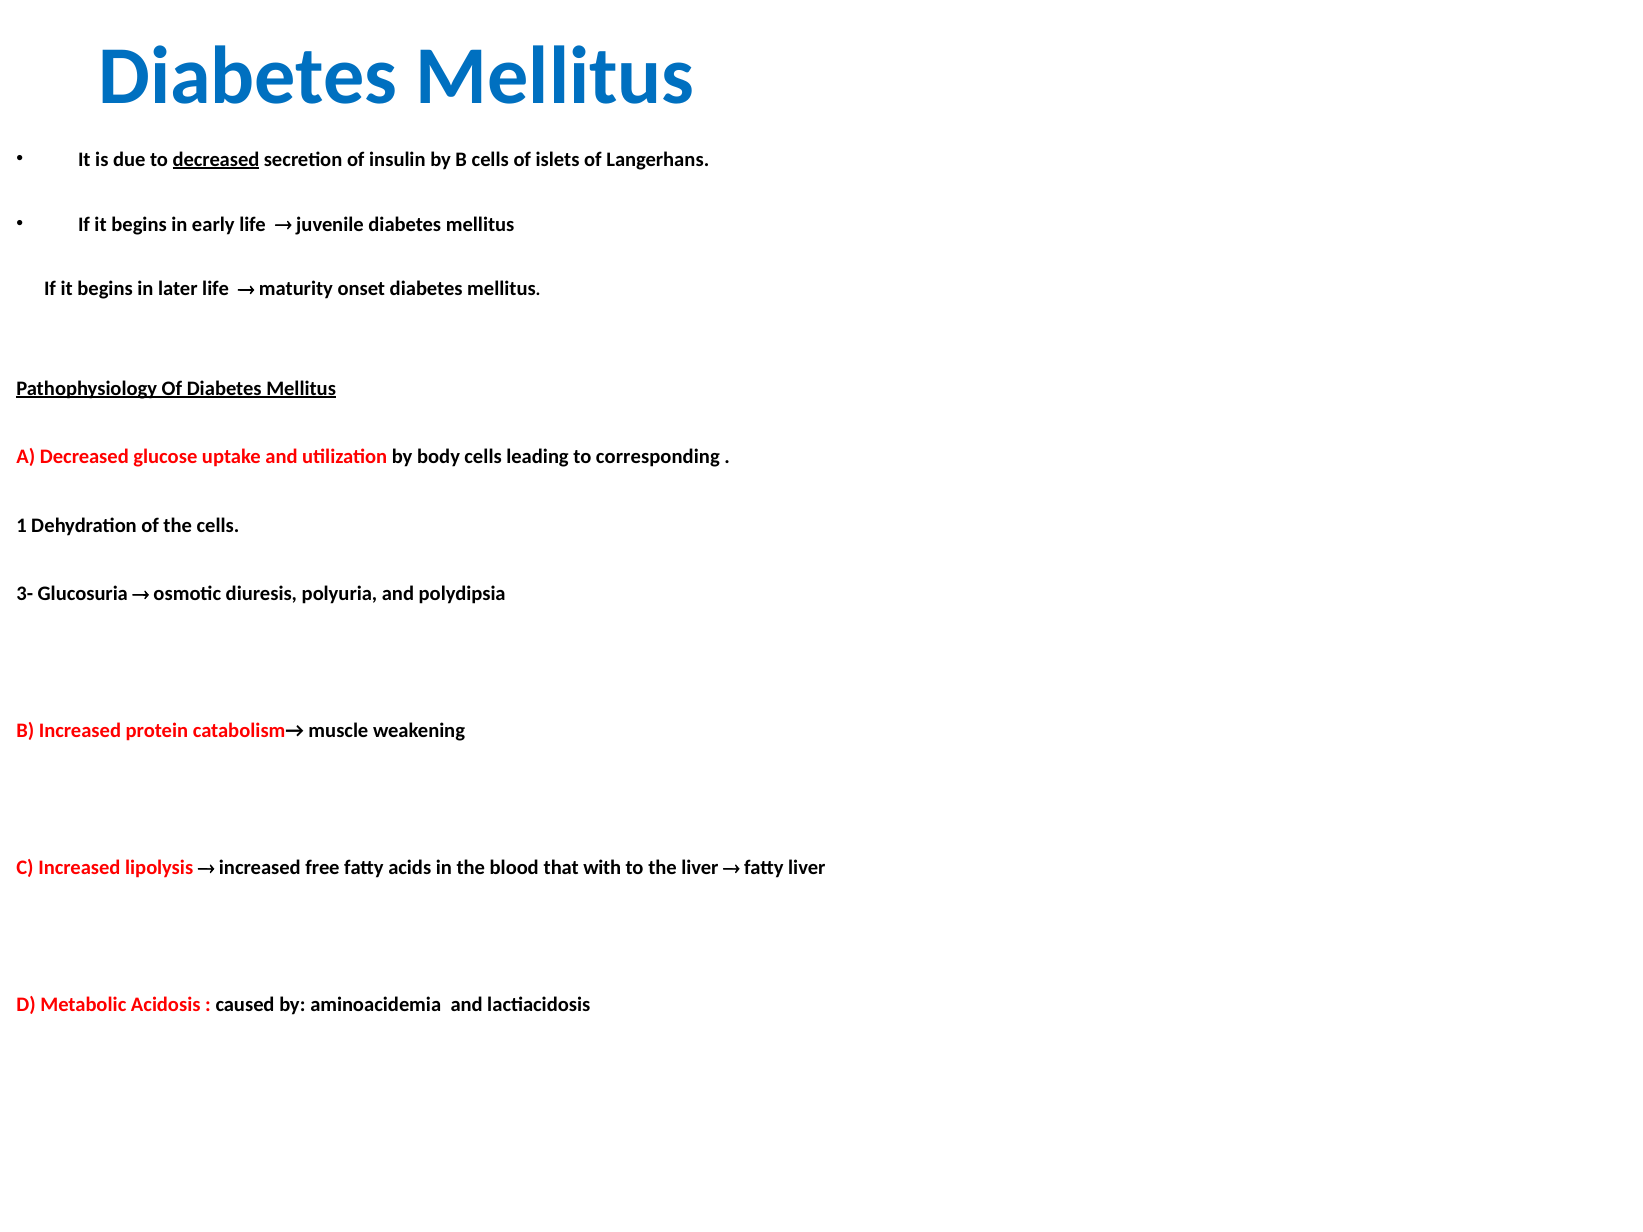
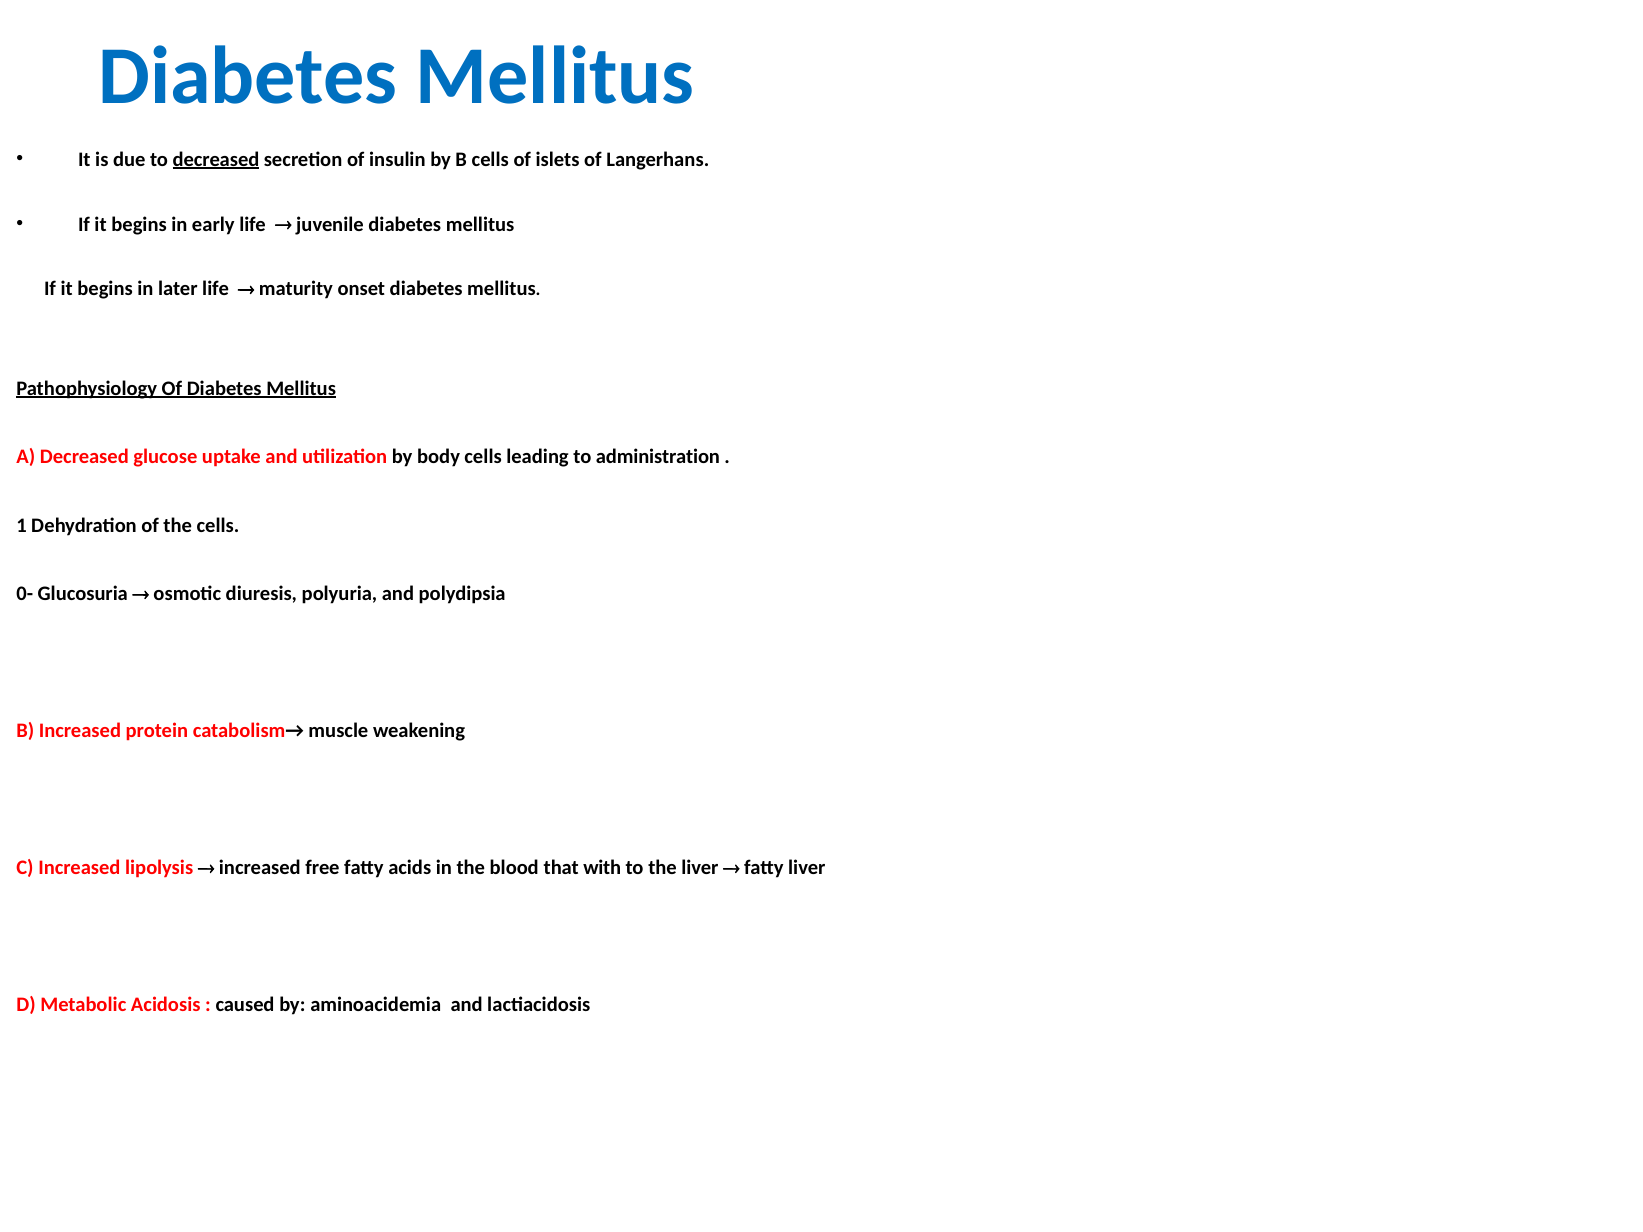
corresponding: corresponding -> administration (658, 457)
3-: 3- -> 0- (25, 594)
